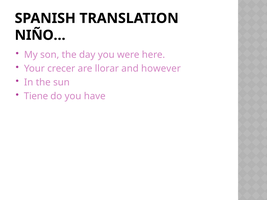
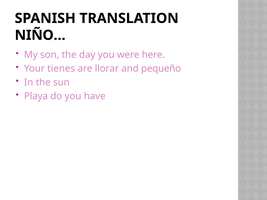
crecer: crecer -> tienes (61, 69)
however: however -> pequeño (161, 69)
Tiene: Tiene -> Playa (36, 96)
